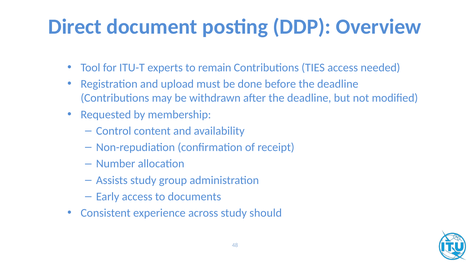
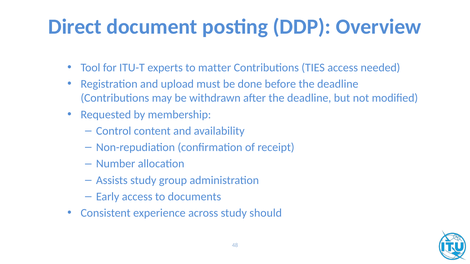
remain: remain -> matter (215, 68)
